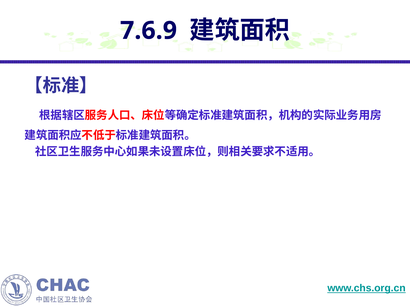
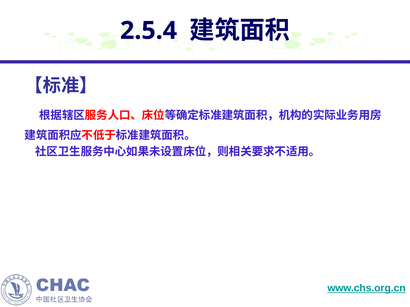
7.6.9: 7.6.9 -> 2.5.4 (149, 31)
